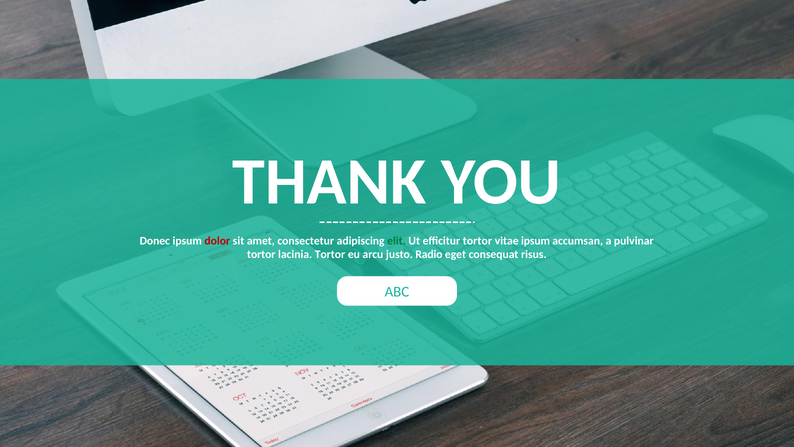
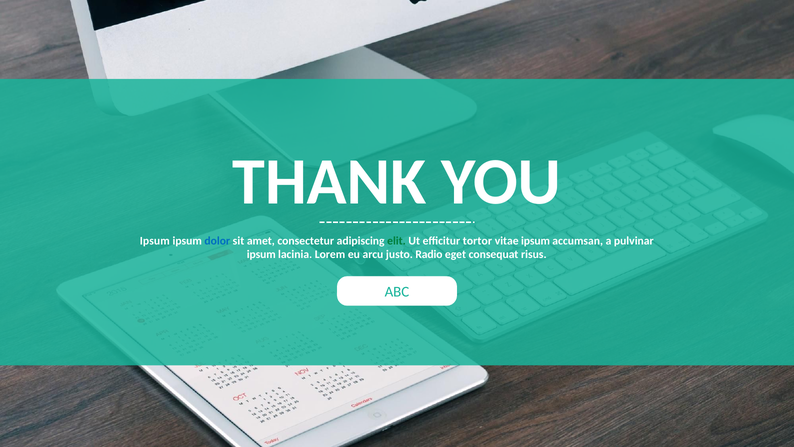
Donec: Donec -> Ipsum (155, 240)
dolor colour: red -> blue (217, 240)
tortor: tortor -> ipsum (261, 254)
lacinia Tortor: Tortor -> Lorem (330, 254)
